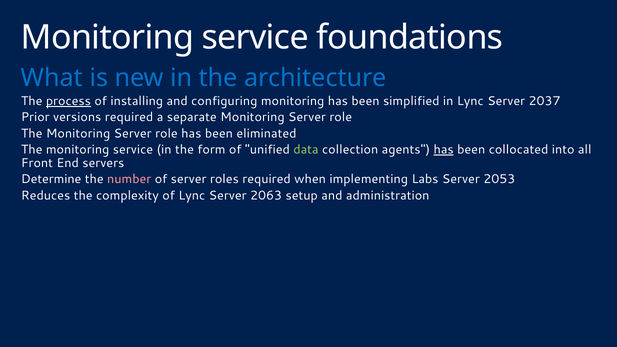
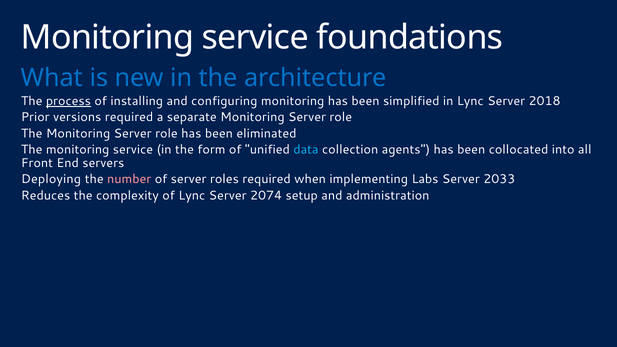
2037: 2037 -> 2018 (545, 101)
data colour: light green -> light blue (306, 150)
has underline: present -> none (444, 150)
Determine: Determine -> Deploying (51, 179)
2053: 2053 -> 2033 (499, 179)
2063: 2063 -> 2074 (266, 195)
